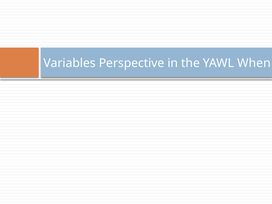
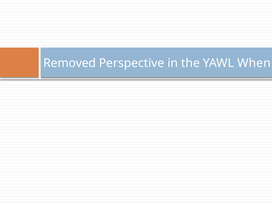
Variables: Variables -> Removed (70, 63)
